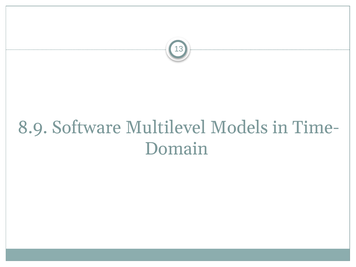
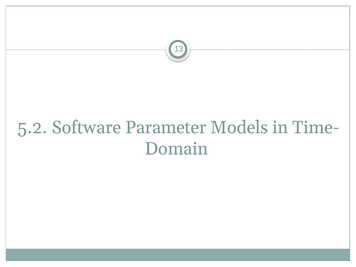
8.9: 8.9 -> 5.2 (32, 127)
Multilevel: Multilevel -> Parameter (166, 127)
